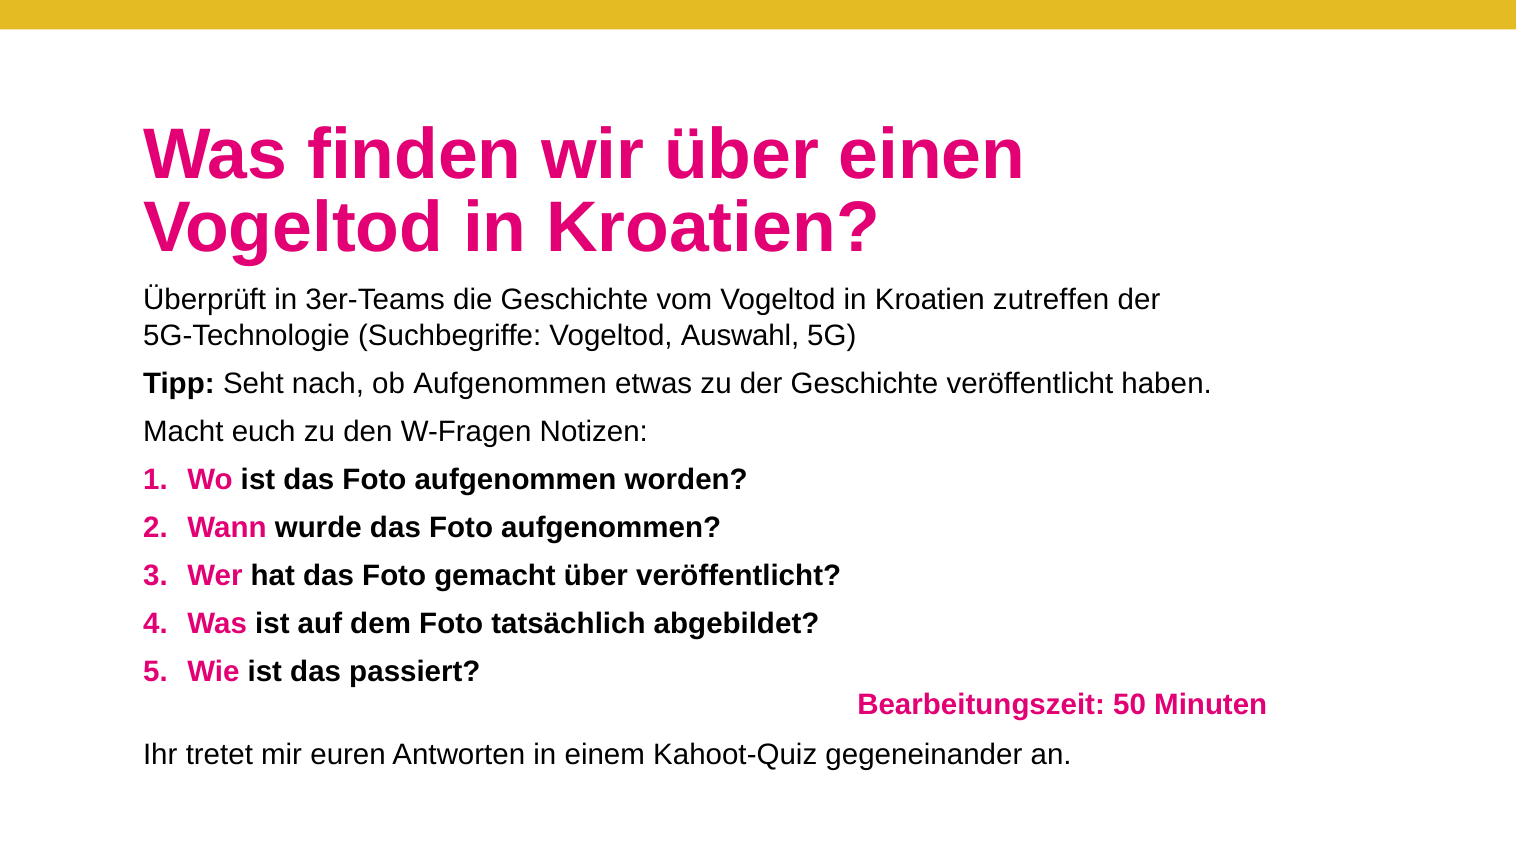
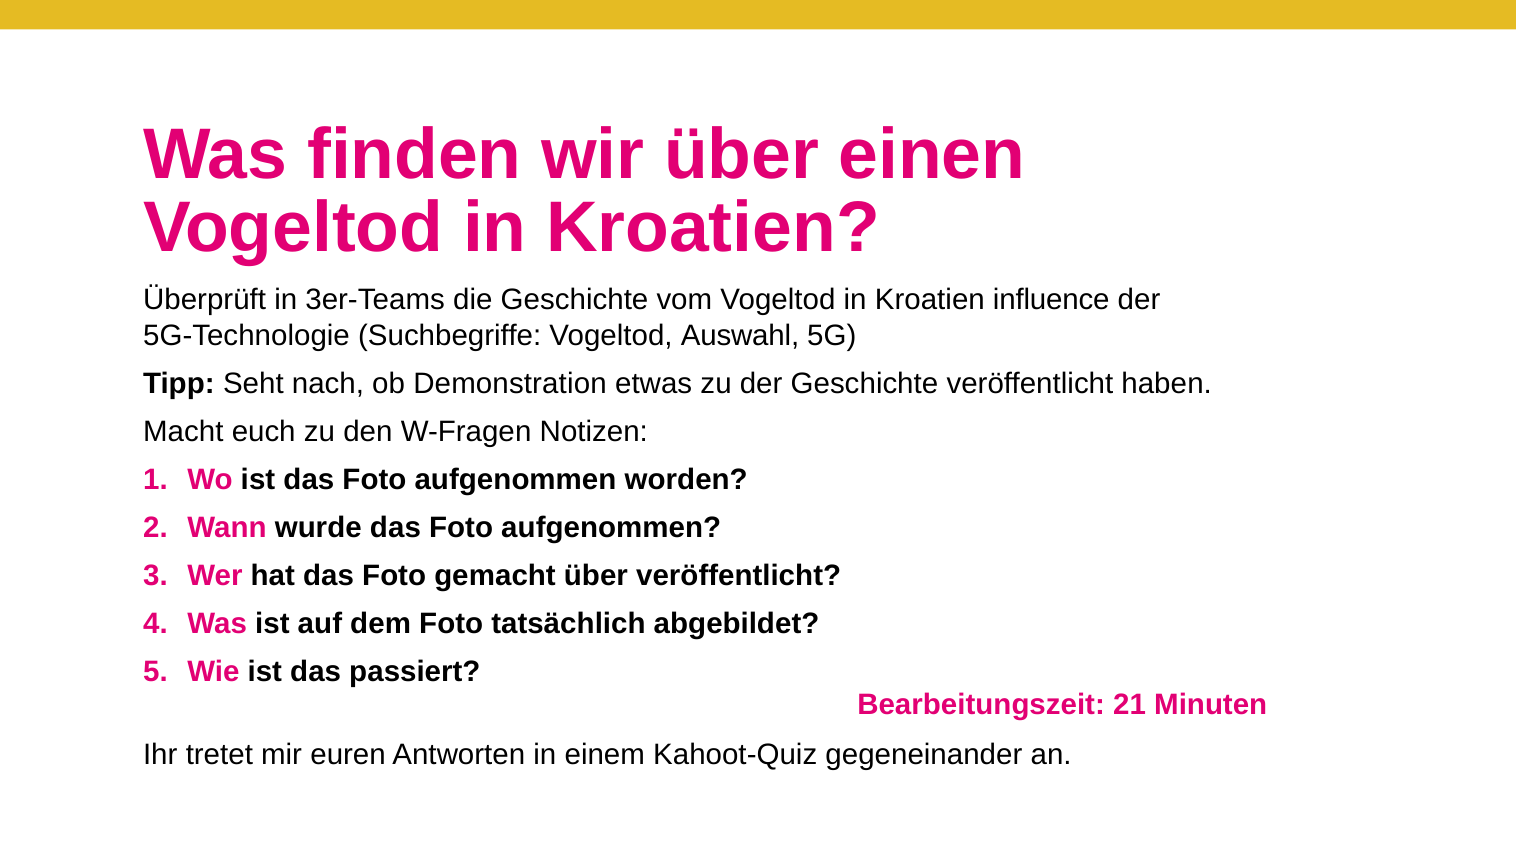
zutreffen: zutreffen -> influence (1051, 300)
ob Aufgenommen: Aufgenommen -> Demonstration (510, 383)
50: 50 -> 21 (1130, 704)
